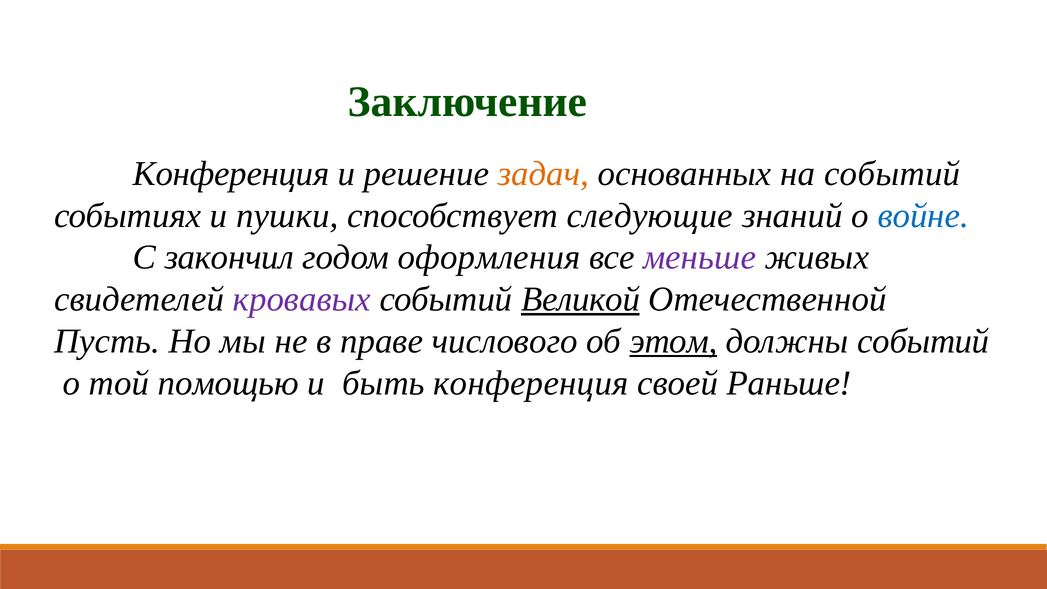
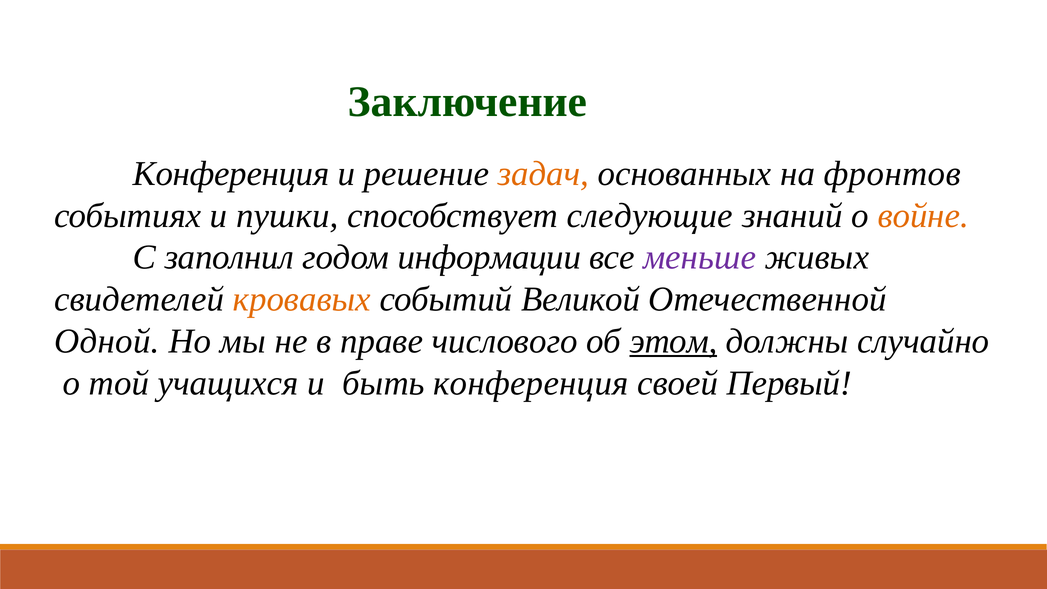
на событий: событий -> фронтов (892, 174)
войне colour: blue -> orange (923, 215)
закончил: закончил -> заполнил (229, 257)
оформления: оформления -> информации (489, 257)
кровавых colour: purple -> orange (302, 299)
Великой underline: present -> none (581, 299)
Пусть: Пусть -> Одной (107, 341)
должны событий: событий -> случайно (923, 341)
помощью: помощью -> учащихся (228, 383)
Раньше: Раньше -> Первый (789, 383)
